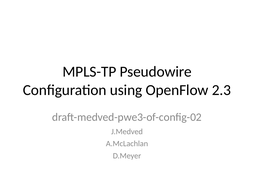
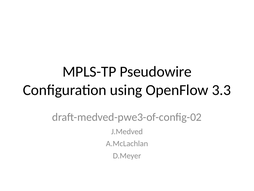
2.3: 2.3 -> 3.3 (221, 90)
